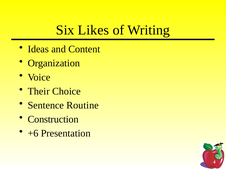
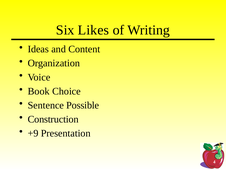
Their: Their -> Book (39, 91)
Routine: Routine -> Possible (83, 106)
+6: +6 -> +9 (33, 134)
